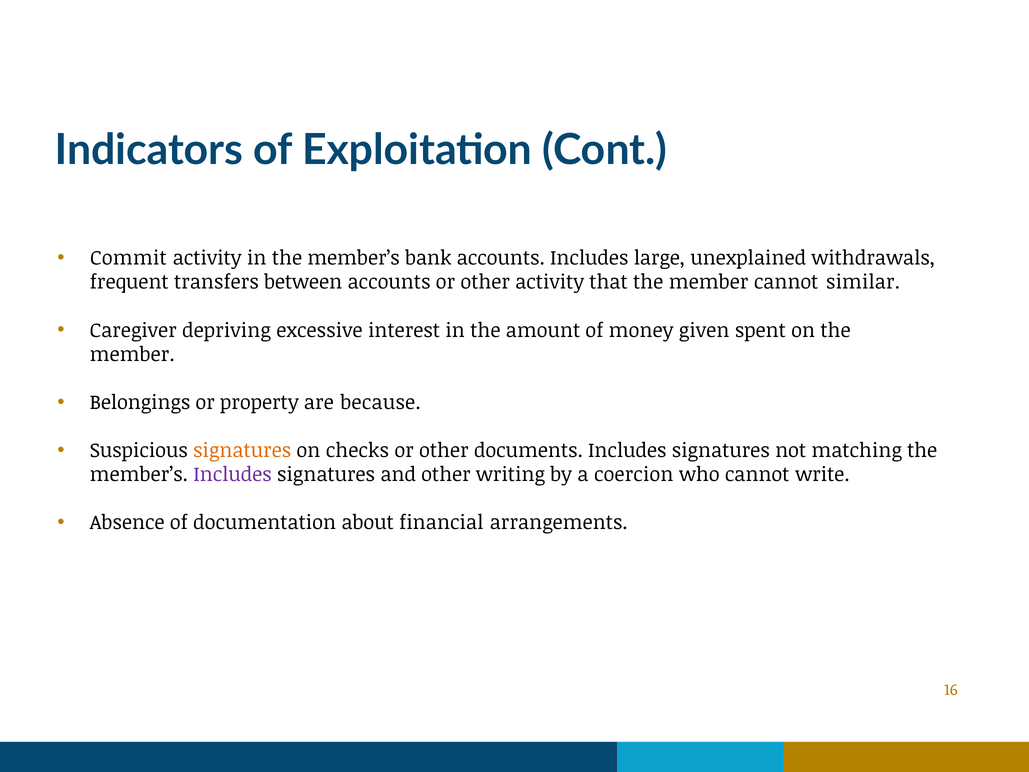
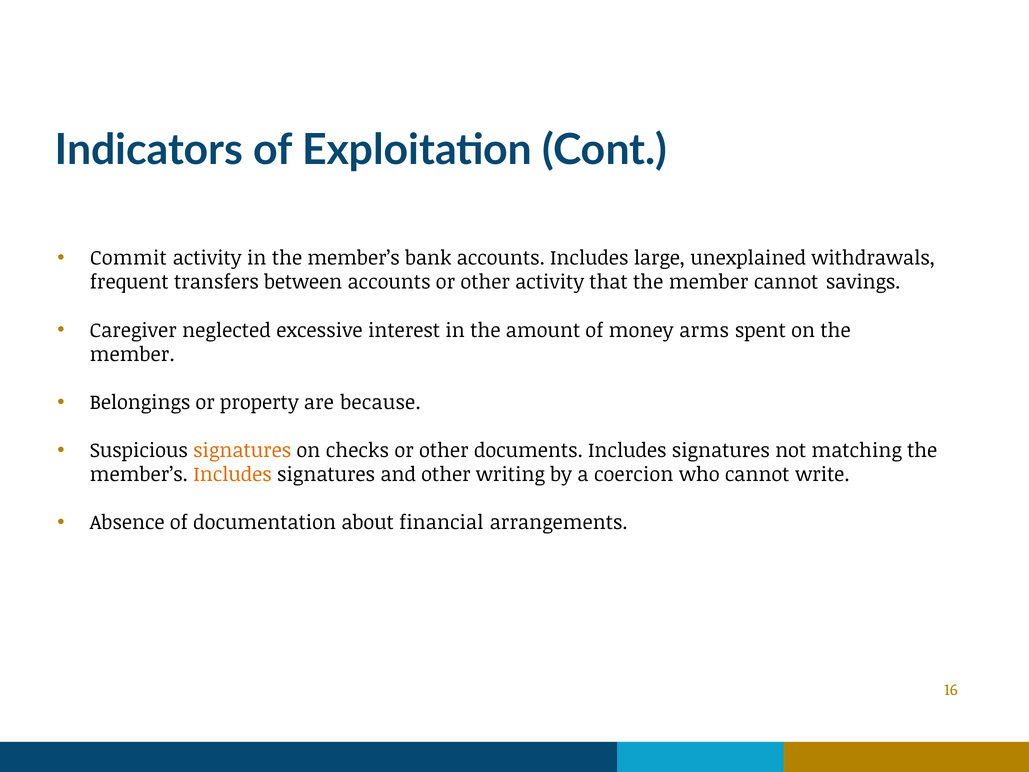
similar: similar -> savings (863, 282)
depriving: depriving -> neglected (226, 330)
given: given -> arms (704, 330)
Includes colour: purple -> orange (233, 474)
